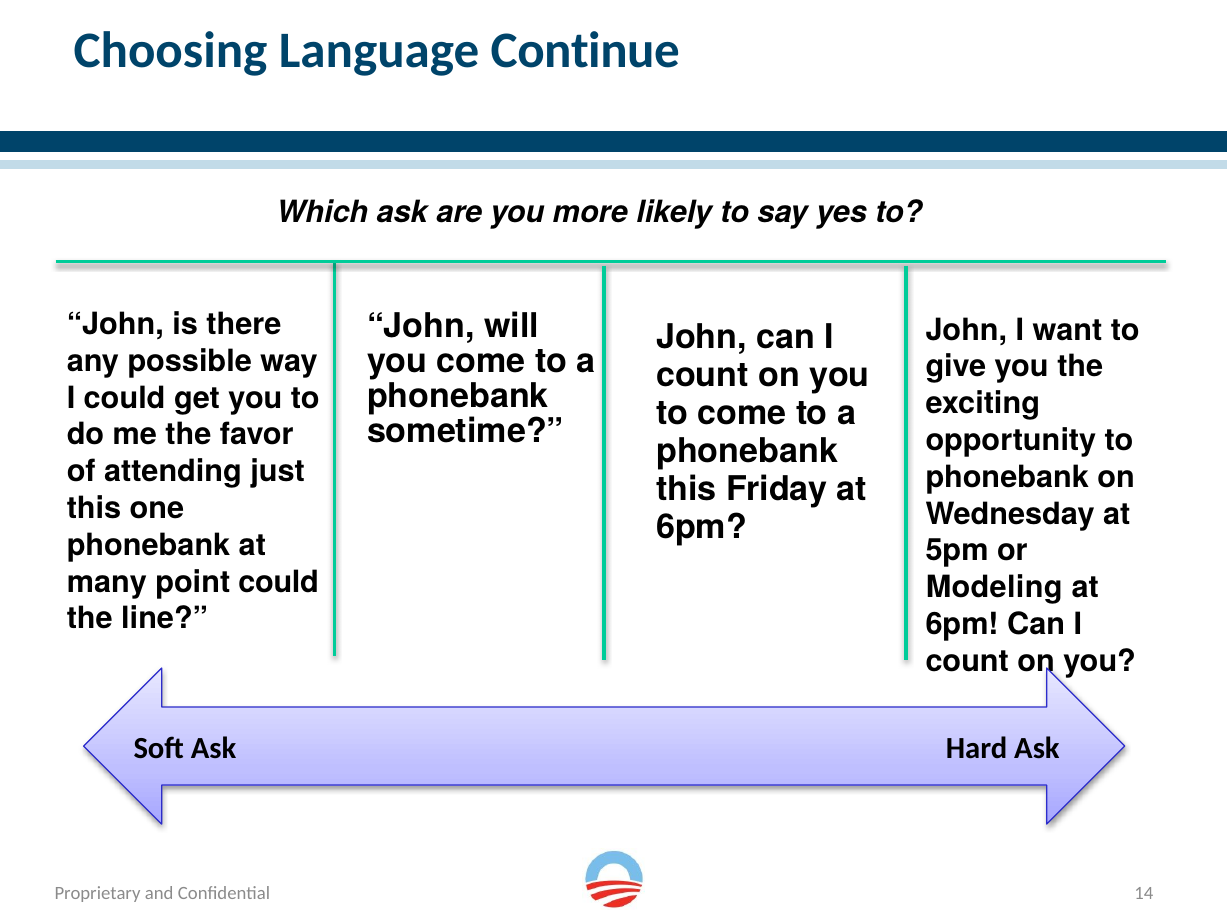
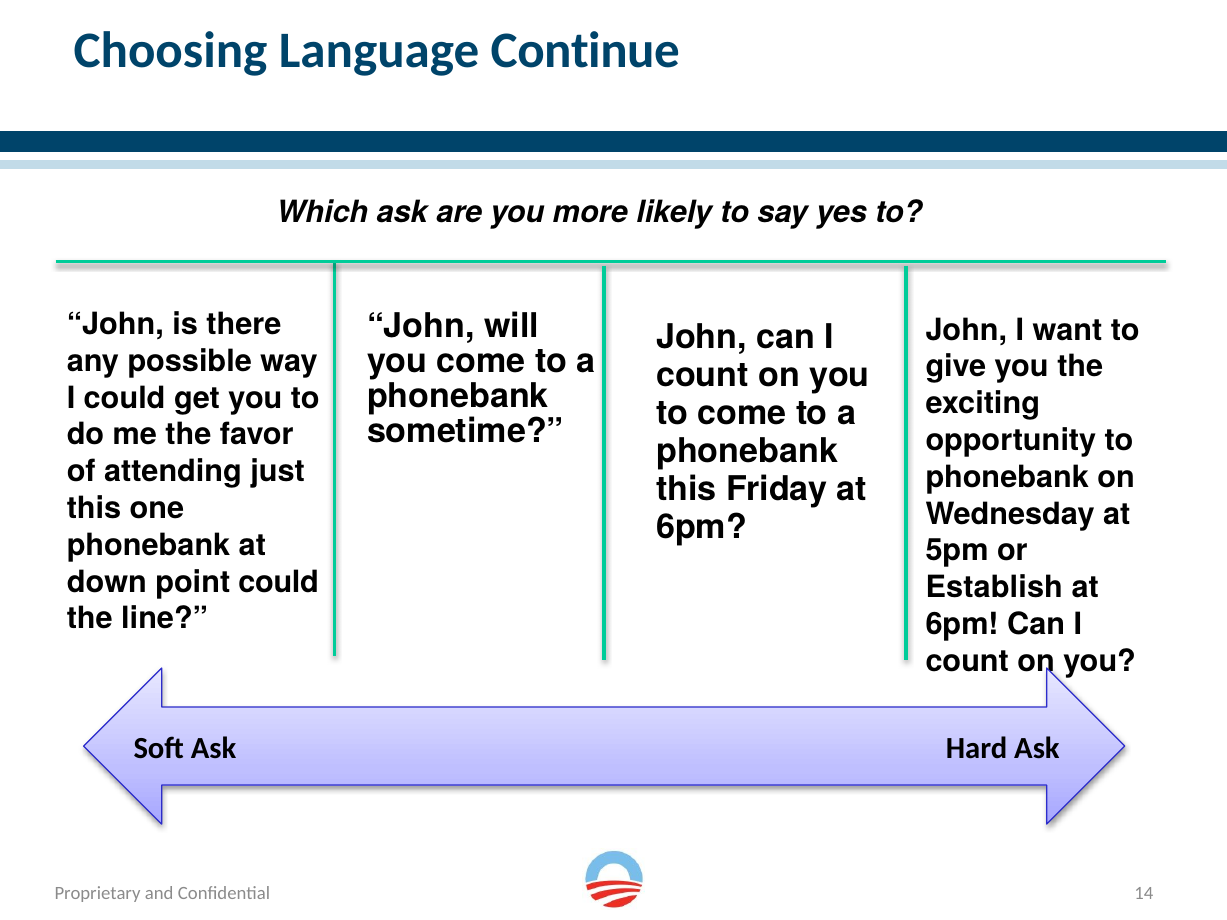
many: many -> down (107, 582)
Modeling: Modeling -> Establish (994, 588)
